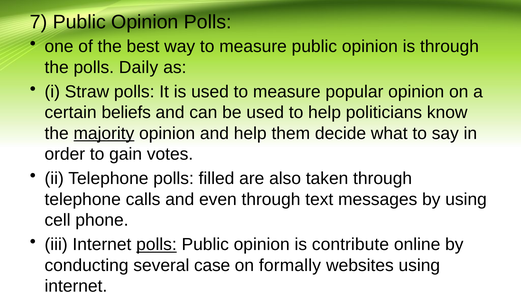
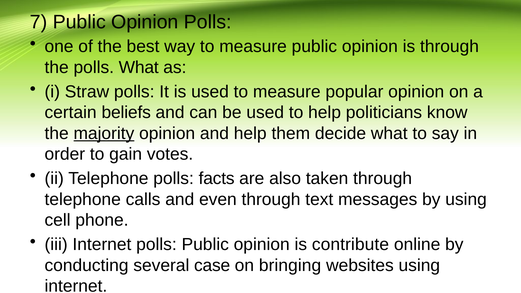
polls Daily: Daily -> What (139, 67)
filled: filled -> facts (217, 179)
polls underline: present -> none (156, 245)
formally: formally -> bringing (290, 265)
